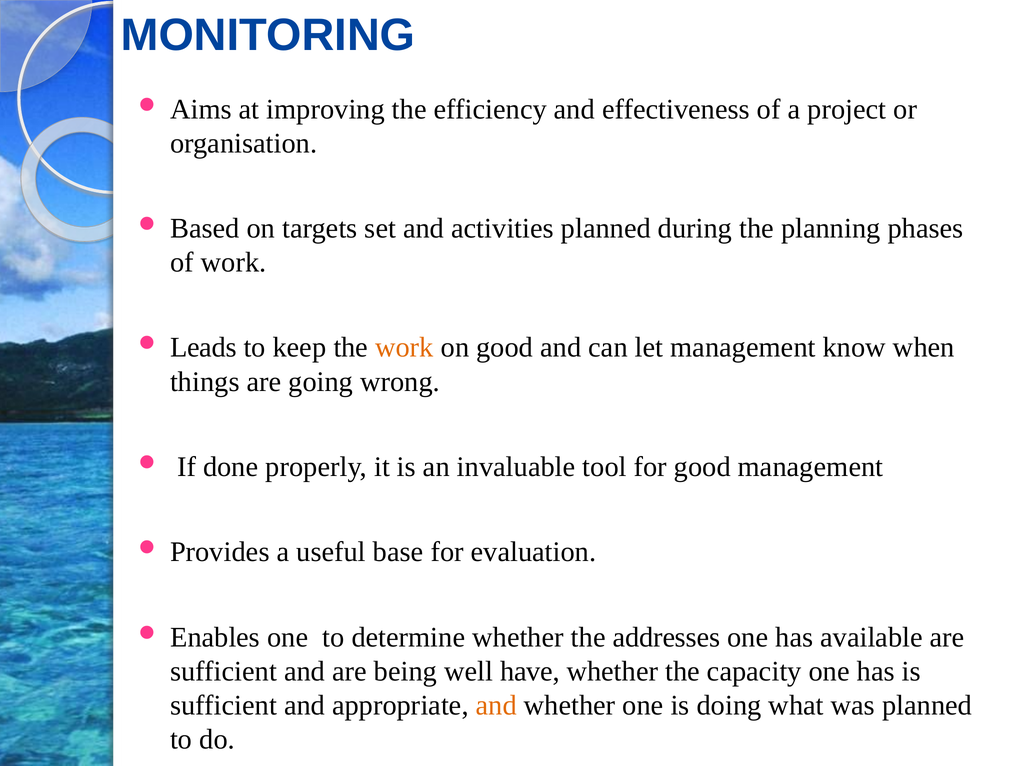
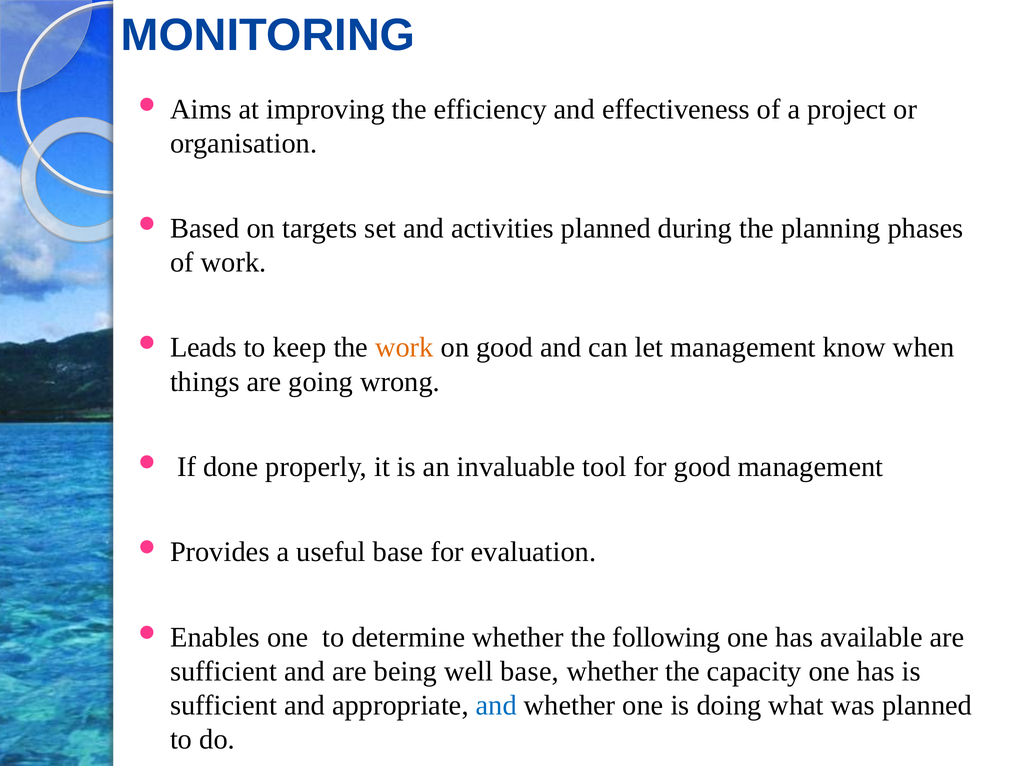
addresses: addresses -> following (667, 638)
well have: have -> base (530, 672)
and colour: orange -> blue (496, 706)
